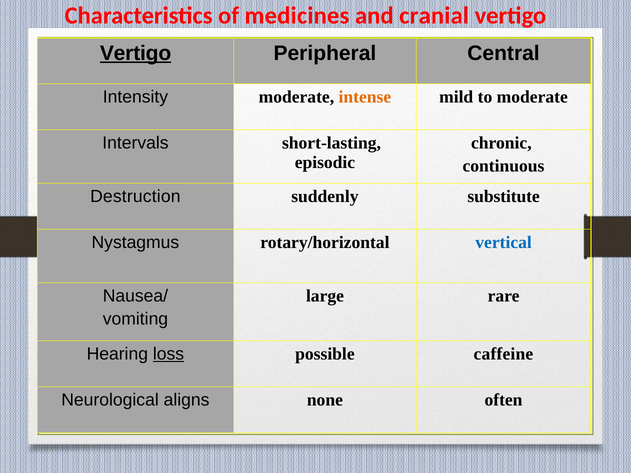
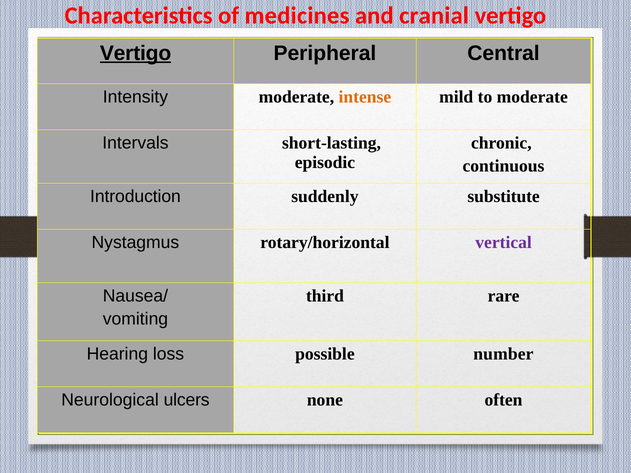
Destruction: Destruction -> Introduction (135, 197)
vertical colour: blue -> purple (504, 242)
large: large -> third (325, 296)
loss underline: present -> none (169, 354)
caffeine: caffeine -> number (503, 354)
aligns: aligns -> ulcers (187, 400)
